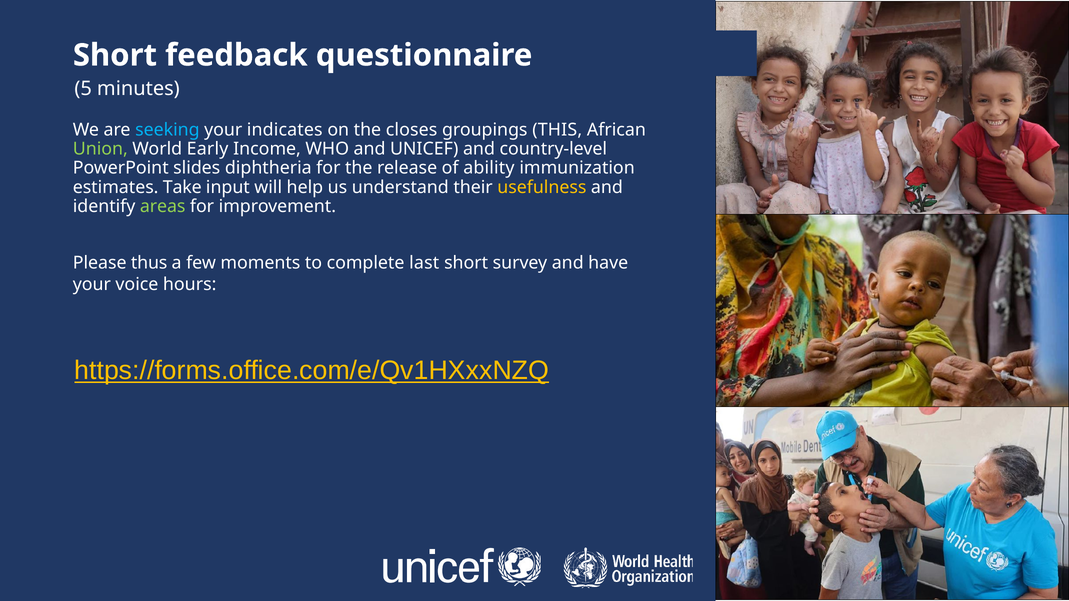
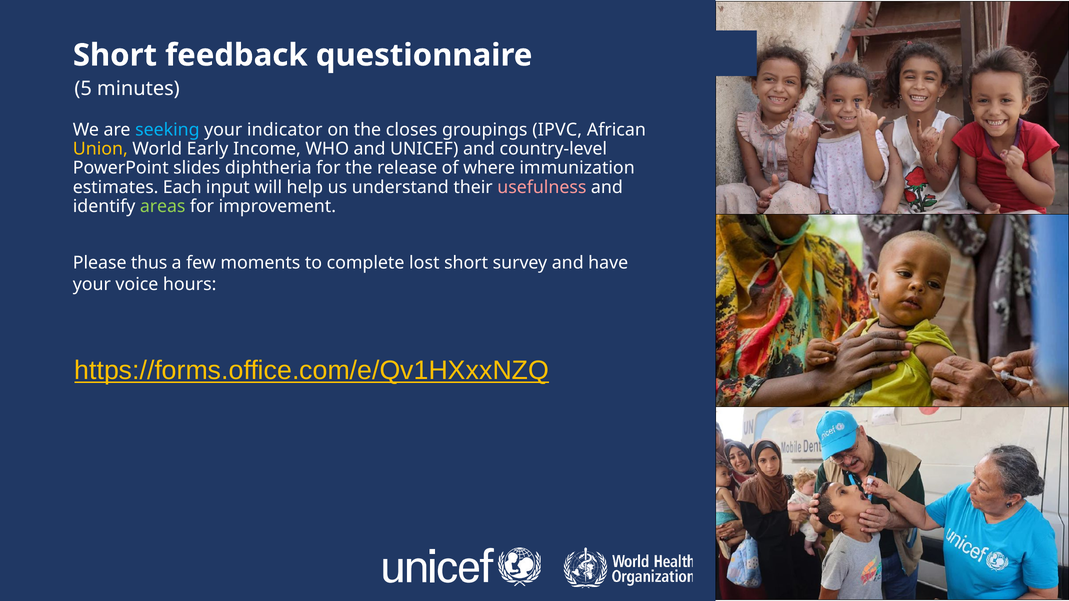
indicates: indicates -> indicator (285, 130)
THIS: THIS -> IPVC (557, 130)
Union colour: light green -> yellow (100, 149)
ability: ability -> where (489, 168)
Take: Take -> Each (182, 187)
usefulness colour: yellow -> pink (542, 187)
last: last -> lost (424, 263)
